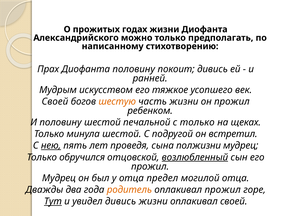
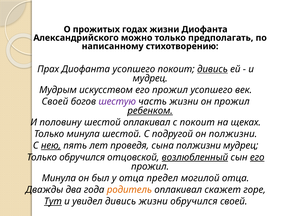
Диофанта половину: половину -> усопшего (134, 69)
дивись underline: none -> present (212, 69)
ранней: ранней -> мудрец (150, 78)
искусством его тяжкое: тяжкое -> прожил (170, 90)
шестую colour: orange -> purple (117, 102)
ребенком underline: none -> present (150, 111)
шестой печальной: печальной -> оплакивал (147, 122)
с только: только -> покоит (197, 122)
он встретил: встретил -> полжизни (233, 134)
его underline: none -> present (257, 157)
Мудрец: Мудрец -> Минула (59, 178)
оплакивал прожил: прожил -> скажет (223, 190)
жизни оплакивал: оплакивал -> обручился (194, 201)
